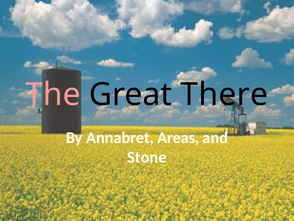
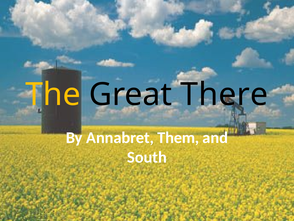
The colour: pink -> yellow (53, 94)
Areas: Areas -> Them (178, 137)
Stone: Stone -> South (147, 157)
